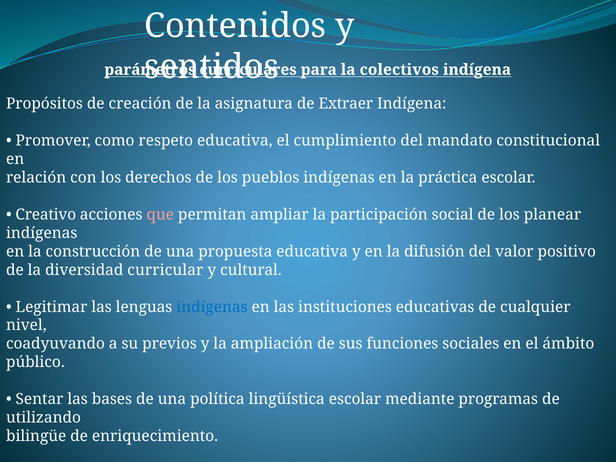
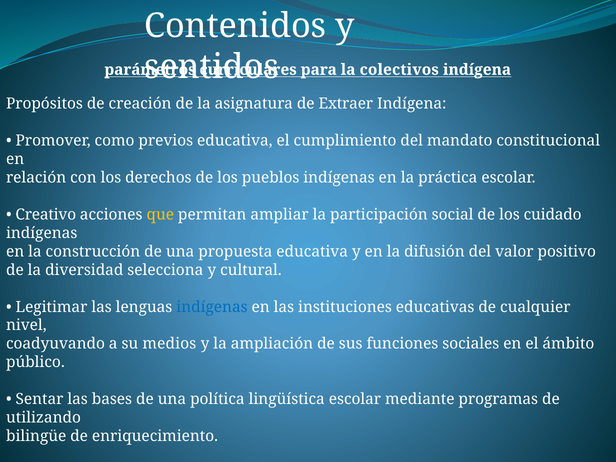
respeto: respeto -> previos (166, 141)
que colour: pink -> yellow (160, 215)
planear: planear -> cuidado (553, 215)
curricular: curricular -> selecciona (165, 270)
previos: previos -> medios (169, 344)
